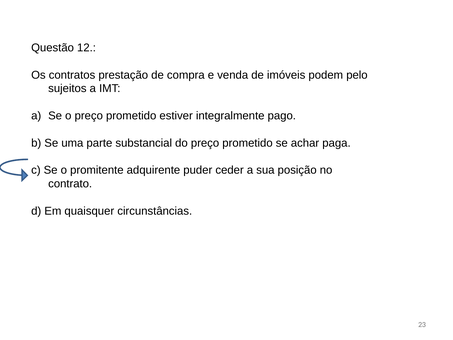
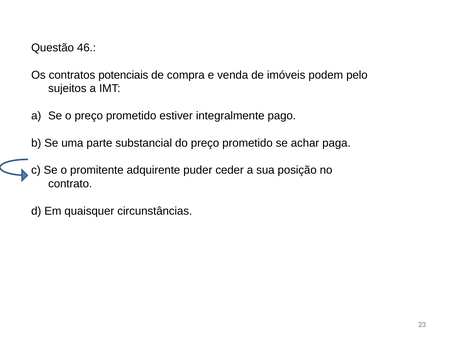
12: 12 -> 46 (87, 48)
prestação: prestação -> potenciais (123, 75)
